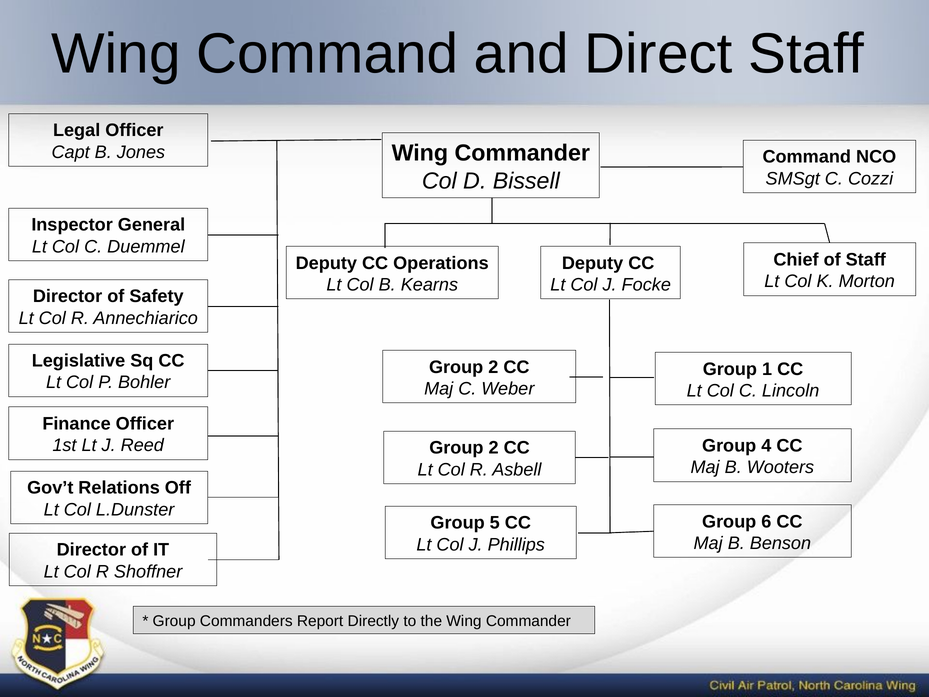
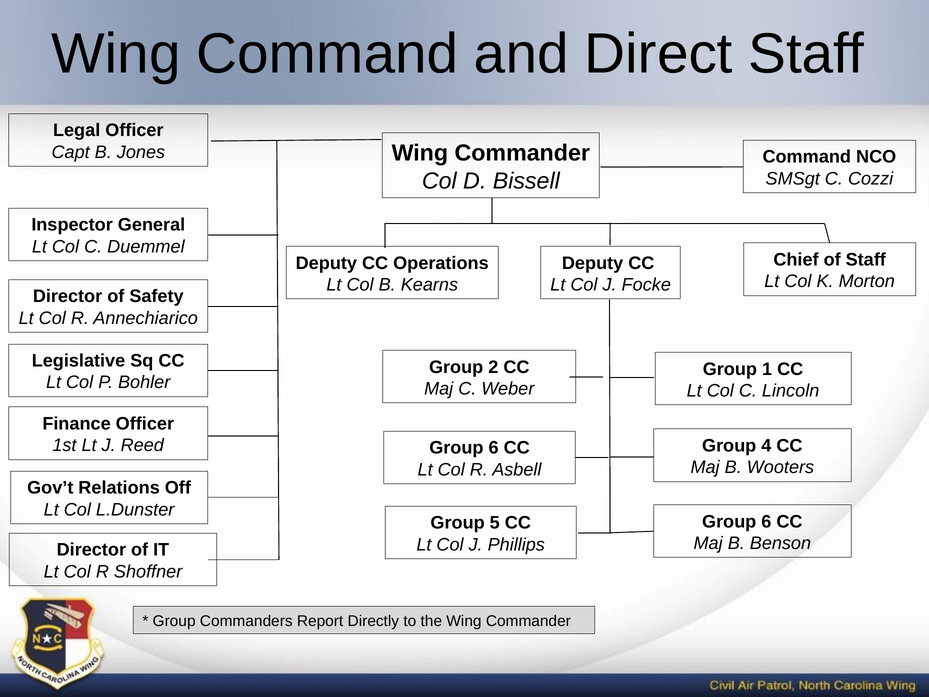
2: 2 -> 6 (494, 448)
